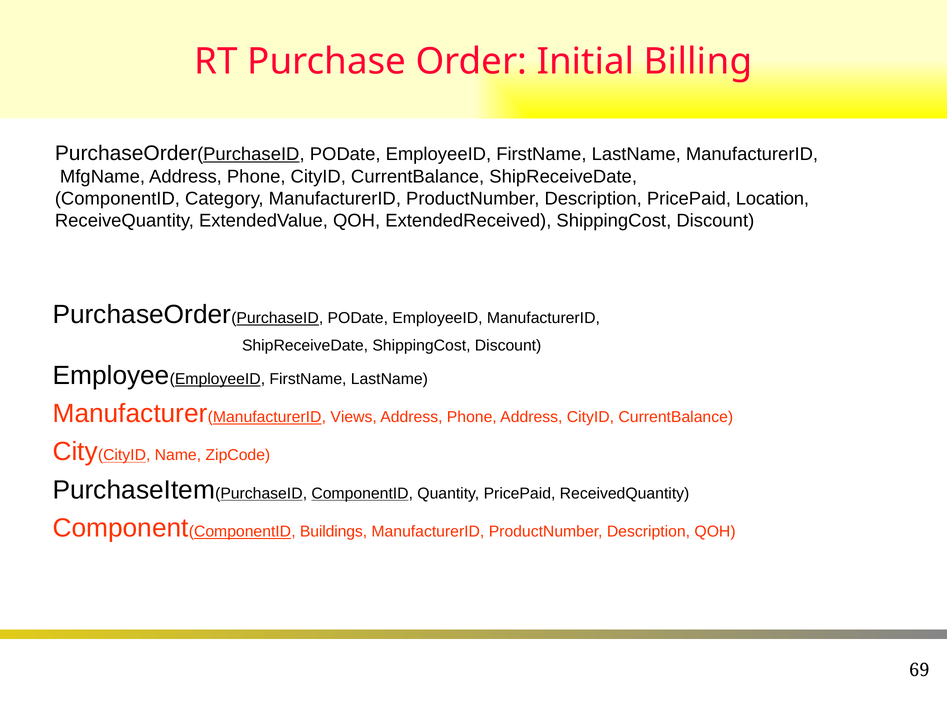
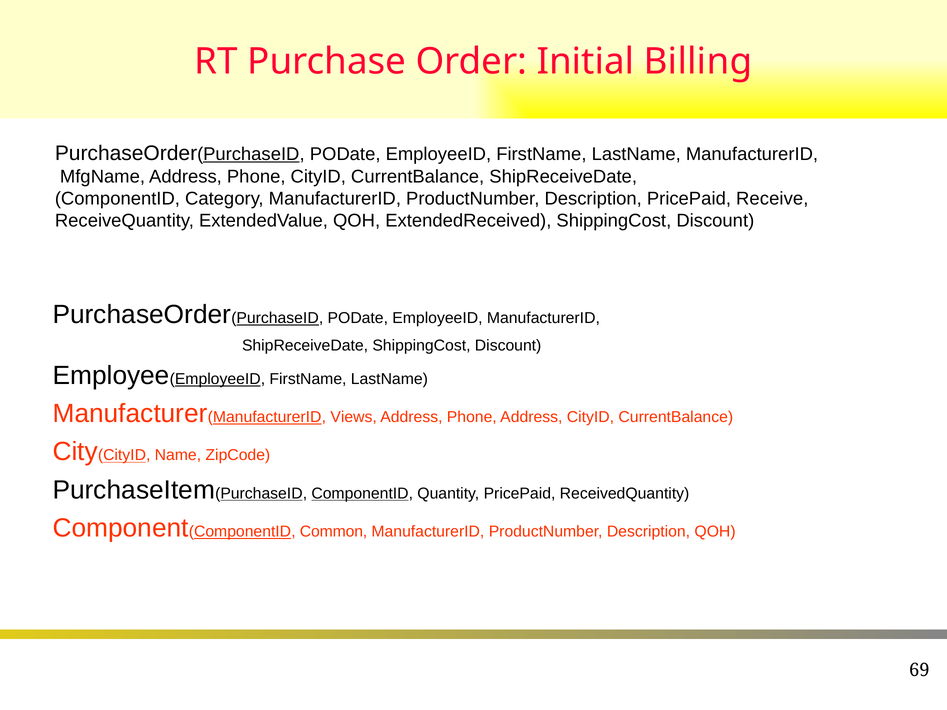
Location: Location -> Receive (772, 199)
Buildings: Buildings -> Common (334, 532)
